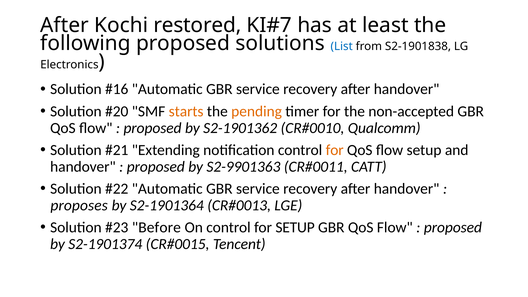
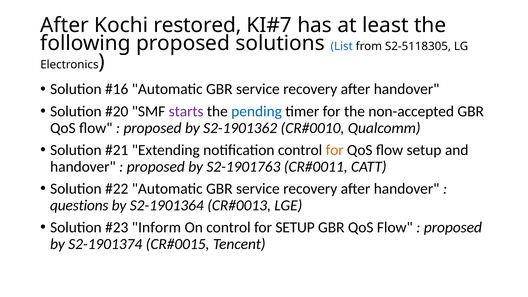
S2-1901838: S2-1901838 -> S2-5118305 (418, 46)
starts colour: orange -> purple (186, 111)
pending colour: orange -> blue (257, 111)
S2-9901363: S2-9901363 -> S2-1901763 (243, 167)
proposes: proposes -> questions (79, 205)
Before: Before -> Inform (156, 227)
